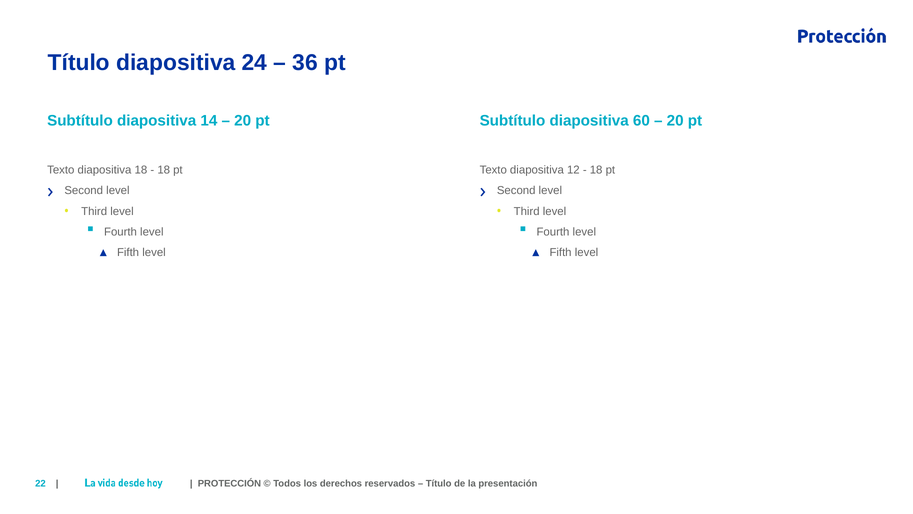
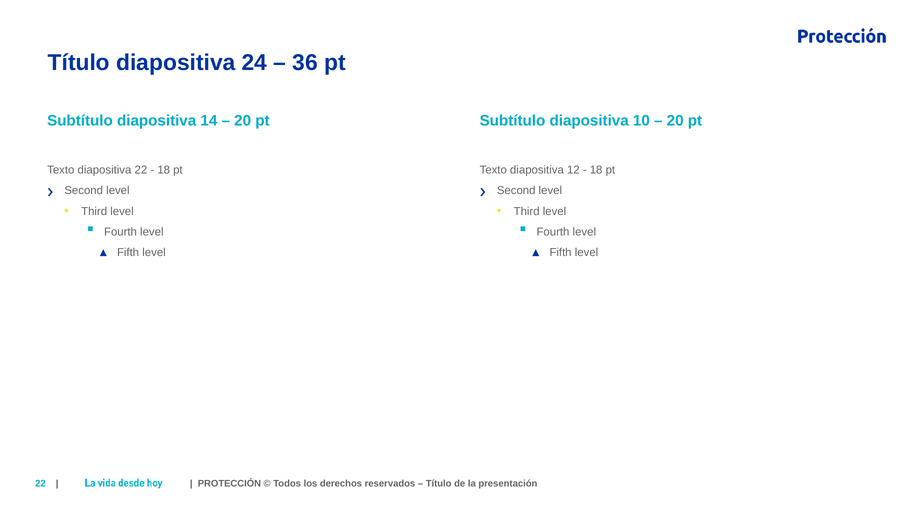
60: 60 -> 10 (641, 121)
diapositiva 18: 18 -> 22 (141, 170)
